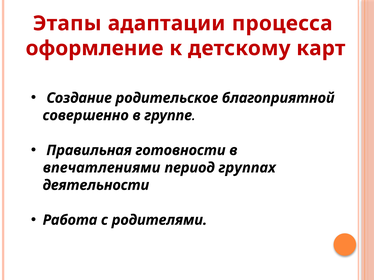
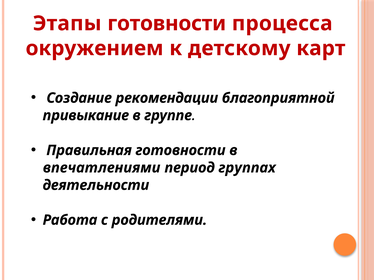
Этапы адаптации: адаптации -> готовности (167, 23)
оформление: оформление -> окружением (95, 48)
родительское: родительское -> рекомендации (167, 98)
совершенно: совершенно -> привыкание (86, 116)
